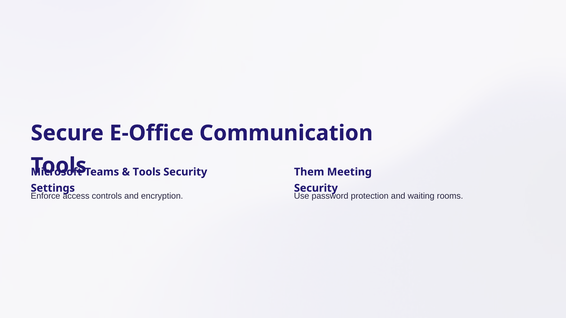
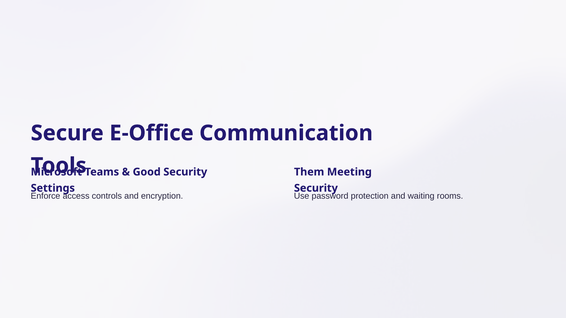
Tools: Tools -> Good (147, 172)
